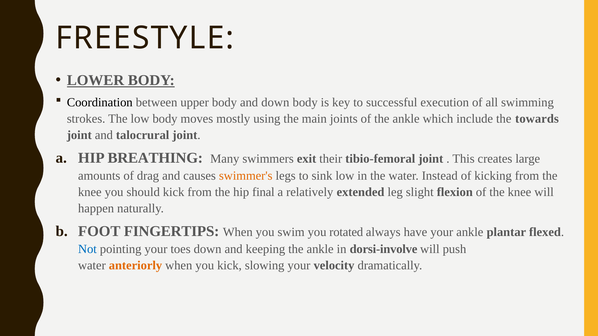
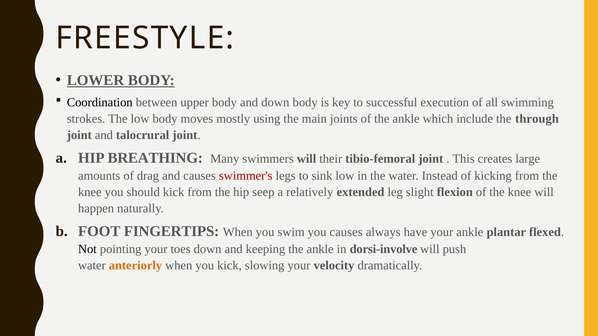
towards: towards -> through (537, 119)
swimmers exit: exit -> will (307, 159)
swimmer's colour: orange -> red (246, 176)
final: final -> seep (263, 192)
you rotated: rotated -> causes (346, 232)
Not colour: blue -> black (87, 249)
